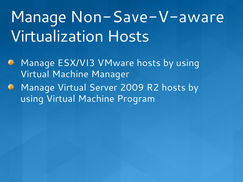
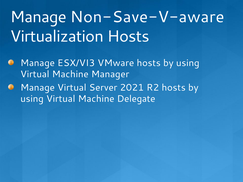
2009: 2009 -> 2021 (132, 88)
Program: Program -> Delegate (136, 99)
